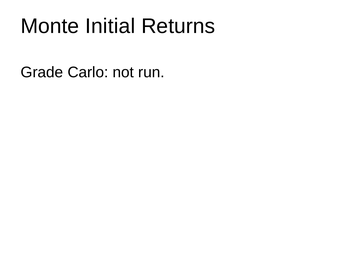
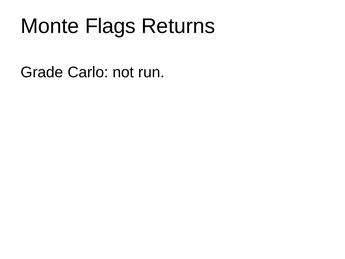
Initial: Initial -> Flags (110, 26)
